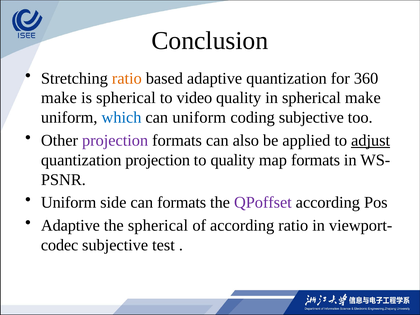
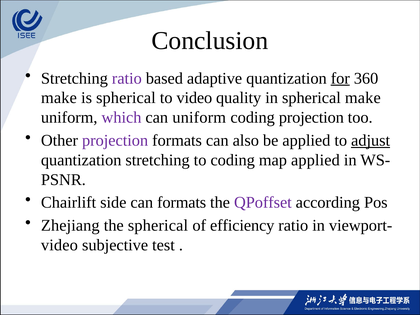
ratio colour: orange -> purple (127, 78)
for underline: none -> present (340, 78)
which colour: blue -> purple (121, 118)
coding subjective: subjective -> projection (311, 118)
quantization projection: projection -> stretching (158, 160)
to quality: quality -> coding (233, 160)
map formats: formats -> applied (315, 160)
Uniform: Uniform -> Chairlift (69, 203)
Adaptive: Adaptive -> Zhejiang (70, 225)
of according: according -> efficiency (242, 225)
codec: codec -> video (59, 245)
